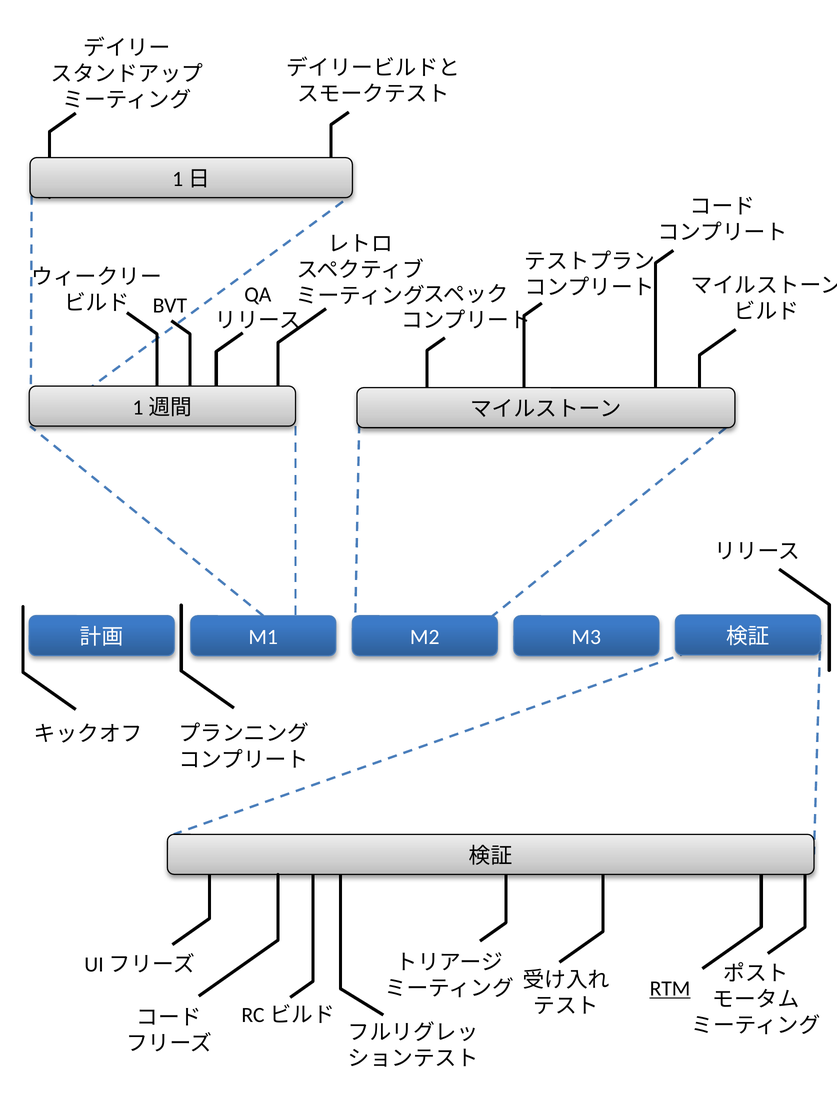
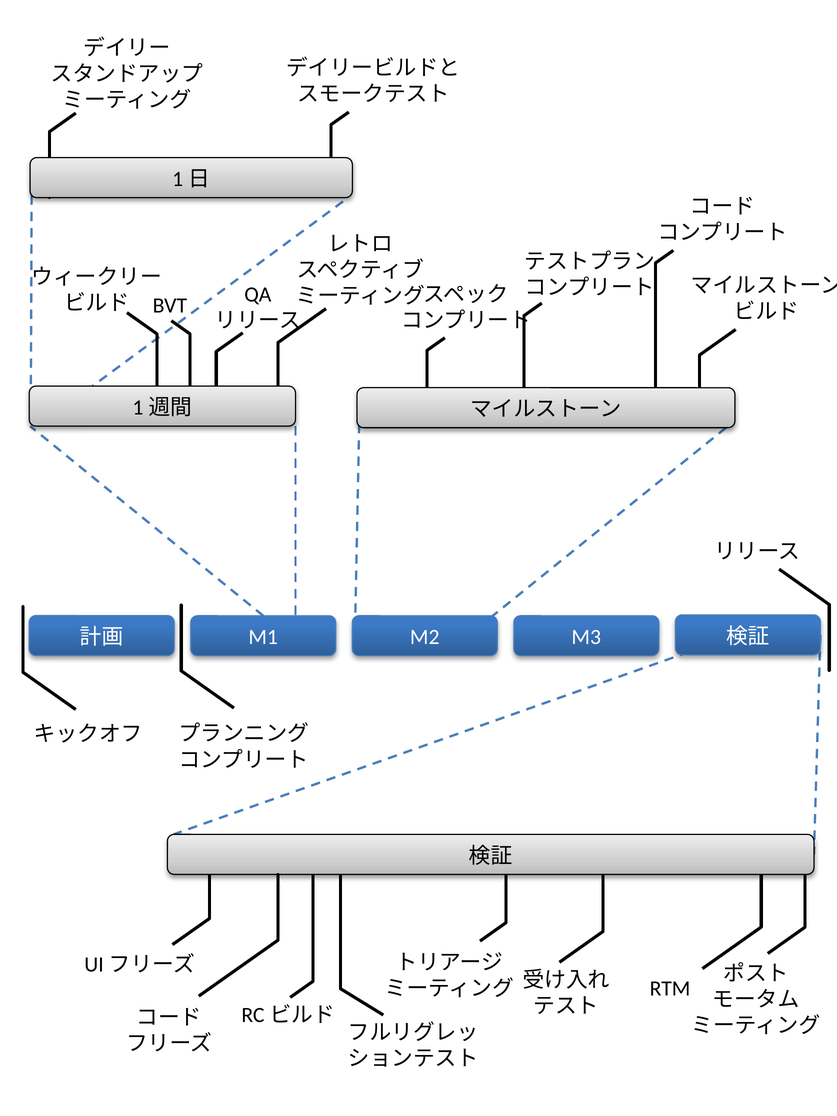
RTM underline: present -> none (670, 989)
